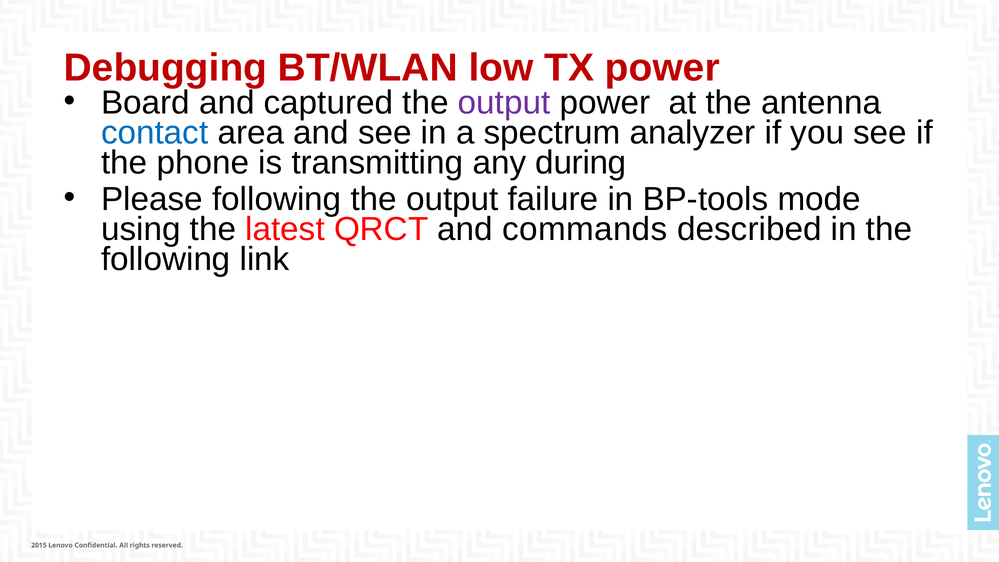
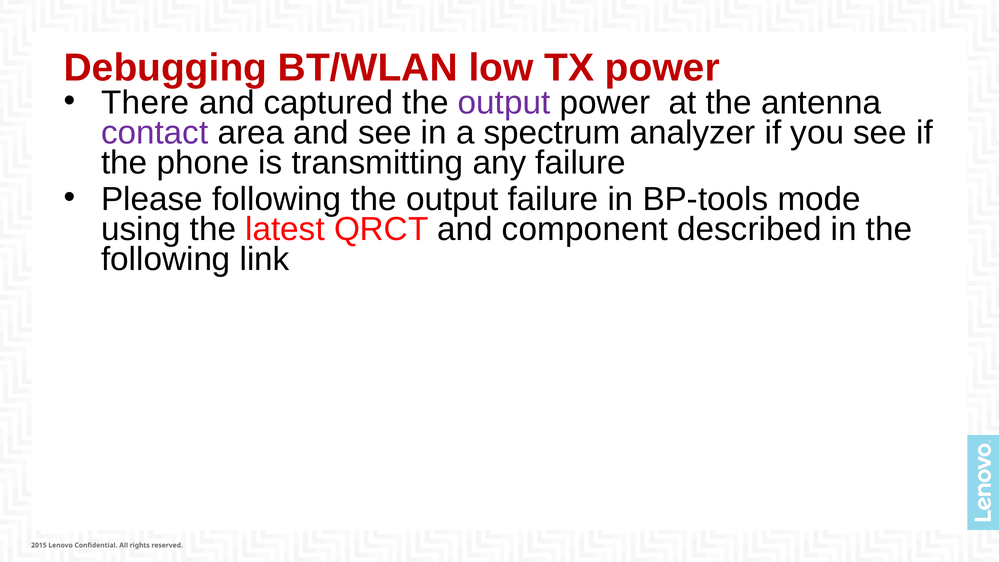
Board: Board -> There (145, 103)
contact colour: blue -> purple (155, 133)
any during: during -> failure (581, 163)
commands: commands -> component (585, 229)
